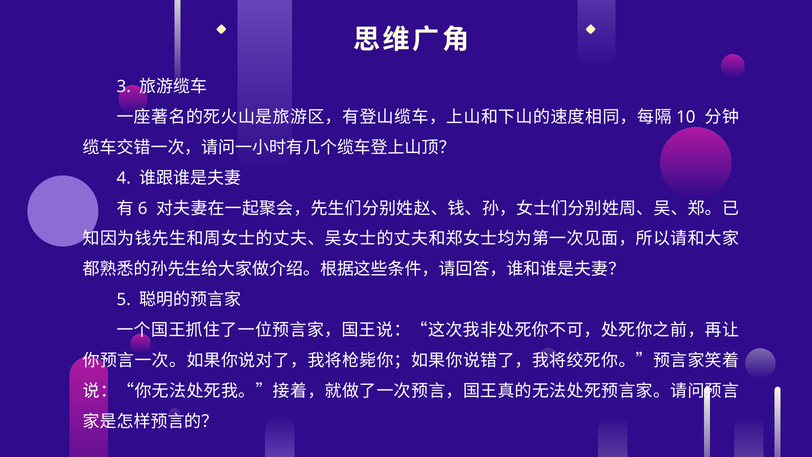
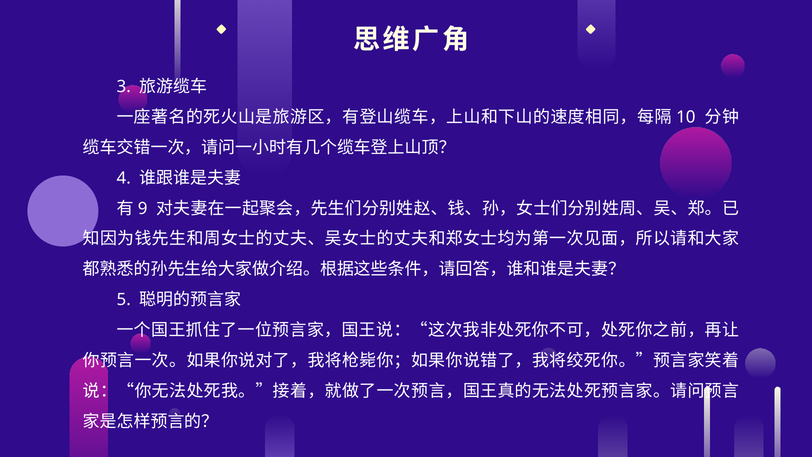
6: 6 -> 9 (143, 208)
